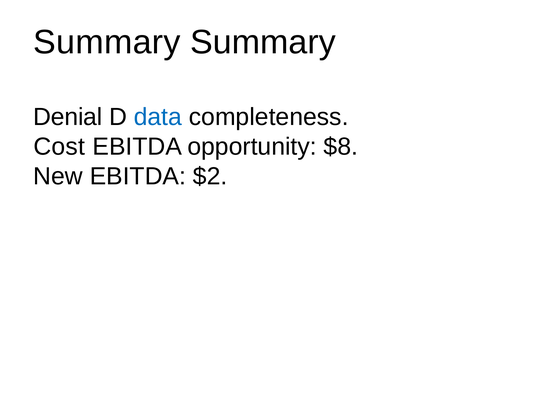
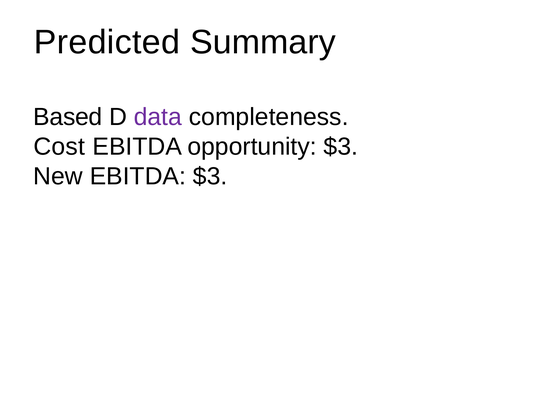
Summary: Summary -> Predicted (107, 42)
Denial: Denial -> Based (68, 117)
data colour: blue -> purple (158, 117)
opportunity $8: $8 -> $3 (341, 147)
EBITDA $2: $2 -> $3 (210, 176)
